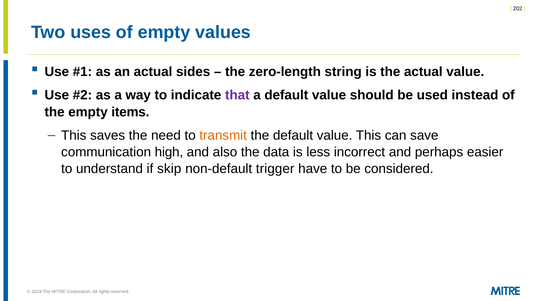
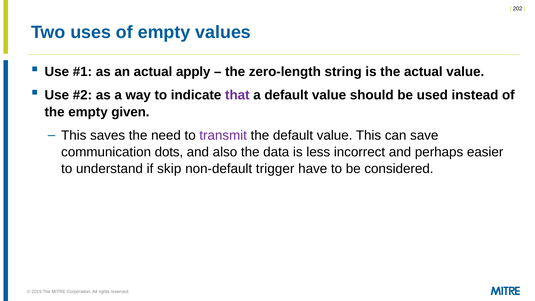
sides: sides -> apply (193, 72)
items: items -> given (130, 112)
transmit colour: orange -> purple (223, 135)
high: high -> dots (169, 152)
